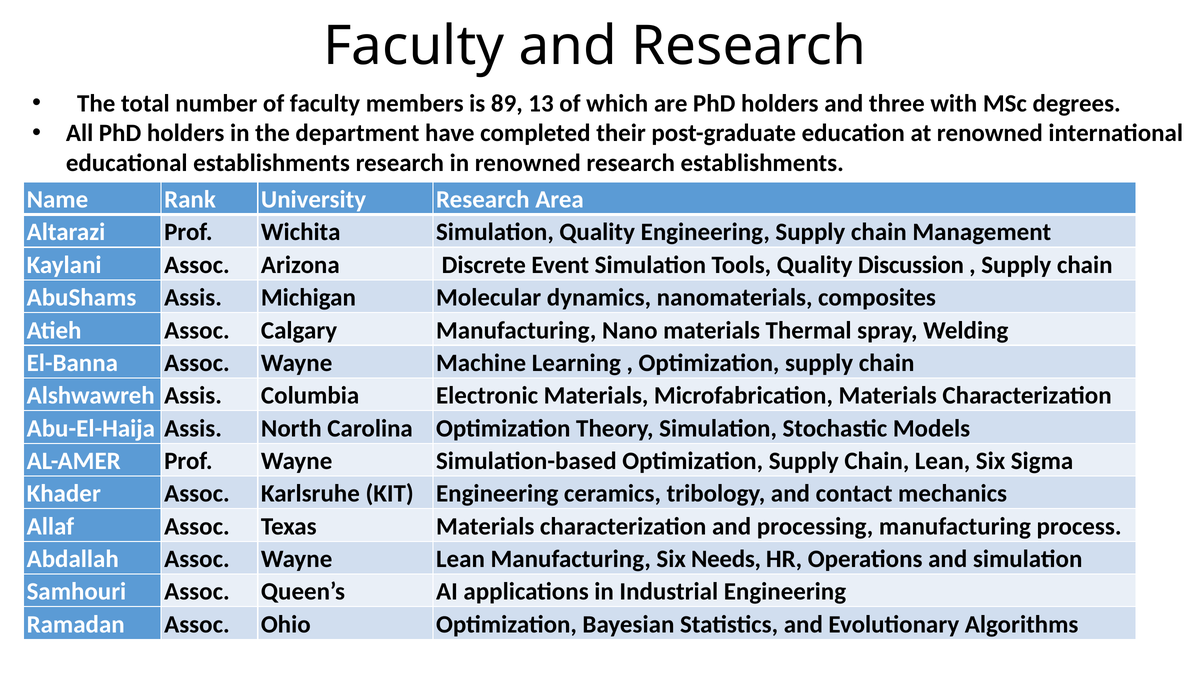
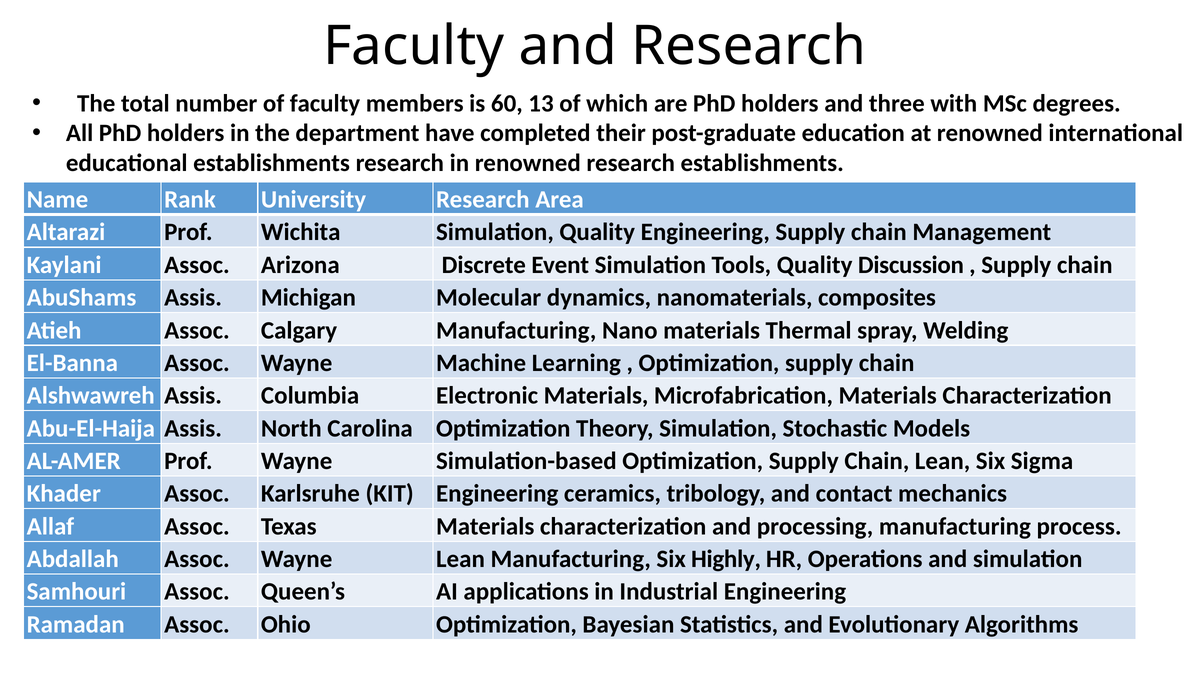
89: 89 -> 60 (507, 103)
Needs: Needs -> Highly (726, 559)
